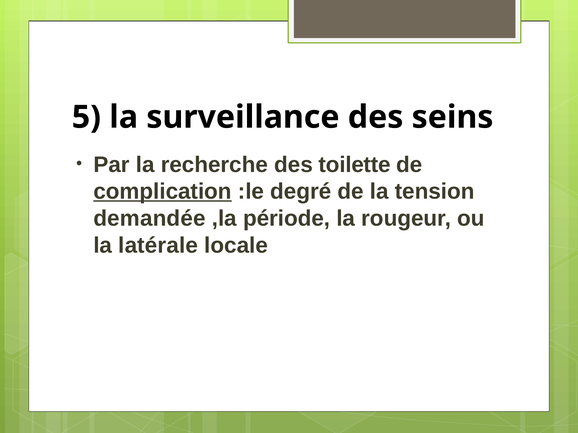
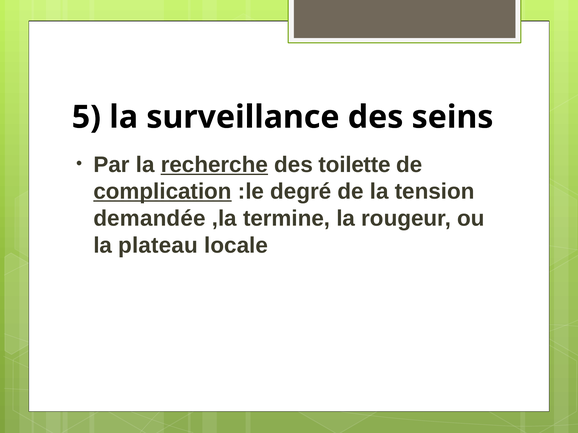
recherche underline: none -> present (214, 165)
période: période -> termine (287, 219)
latérale: latérale -> plateau (158, 246)
